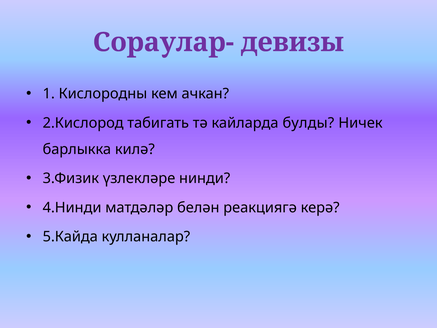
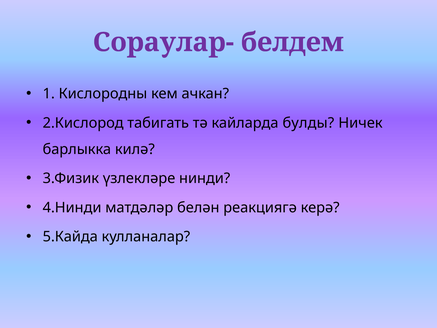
девизы: девизы -> белдем (292, 42)
